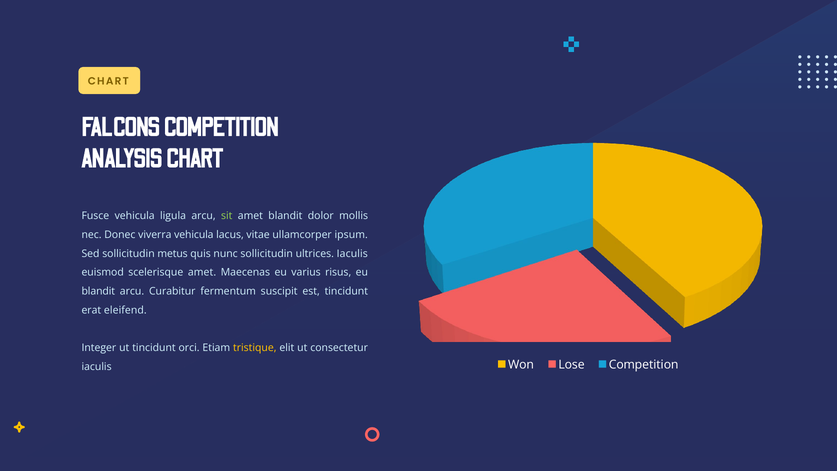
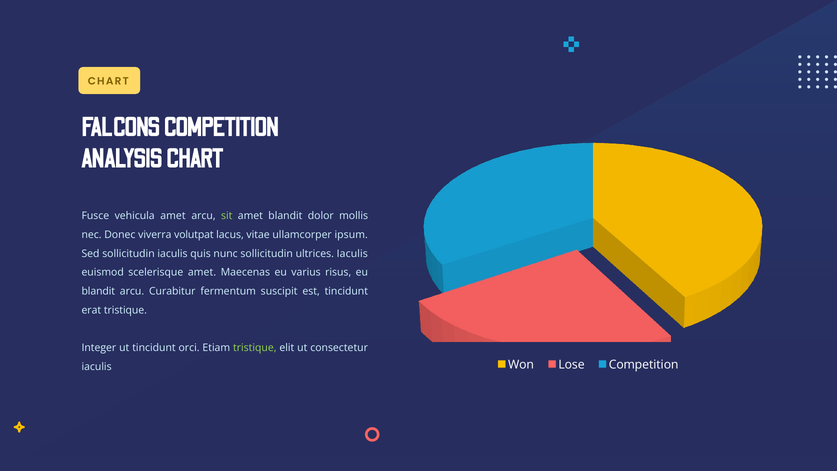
vehicula ligula: ligula -> amet (173, 216)
viverra vehicula: vehicula -> volutpat (194, 235)
sollicitudin metus: metus -> iaculis (173, 254)
erat eleifend: eleifend -> tristique (125, 310)
tristique colour: yellow -> light green (255, 348)
